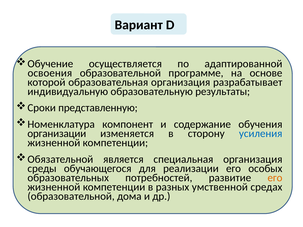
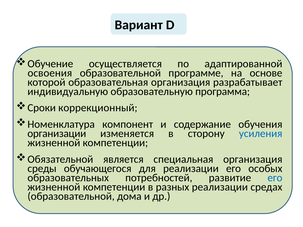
результаты: результаты -> программа (223, 92)
представленную: представленную -> коррекционный (98, 108)
его colour: orange -> blue (275, 178)
разных умственной: умственной -> реализации (220, 187)
